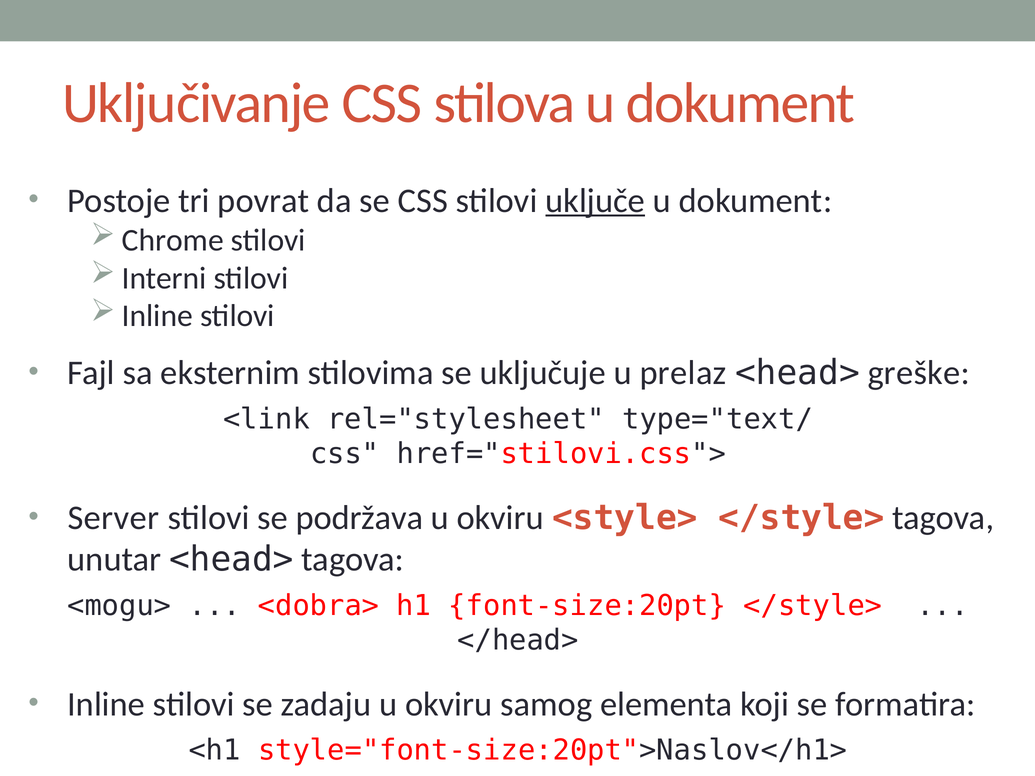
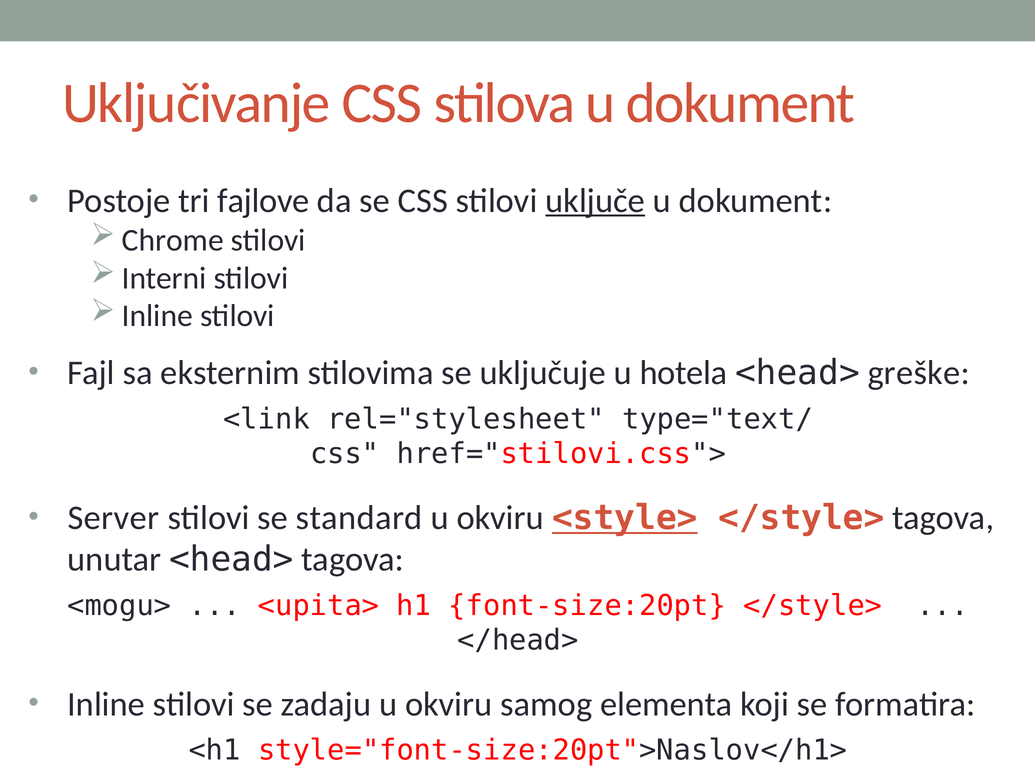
povrat: povrat -> fajlove (263, 201)
prelaz: prelaz -> hotela (683, 373)
podržava: podržava -> standard (359, 518)
<style> underline: none -> present (625, 518)
<dobra>: <dobra> -> <upita> (319, 606)
